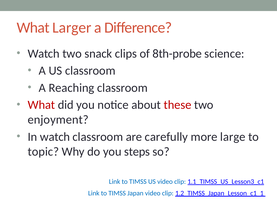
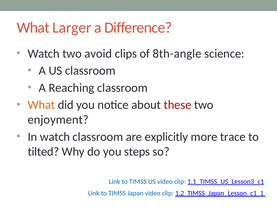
snack: snack -> avoid (98, 53)
8th-probe: 8th-probe -> 8th-angle (177, 53)
What colour: red -> orange (41, 105)
carefully: carefully -> explicitly (166, 137)
large: large -> trace (233, 137)
topic: topic -> tilted (43, 151)
